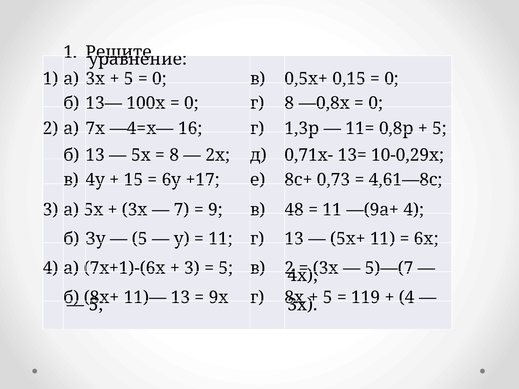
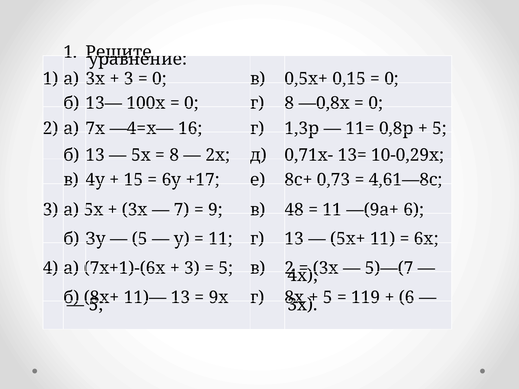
5: 5 -> 3 (129, 79)
—(9а+ 4: 4 -> 6 (414, 210)
4: 4 -> 6 (407, 298)
